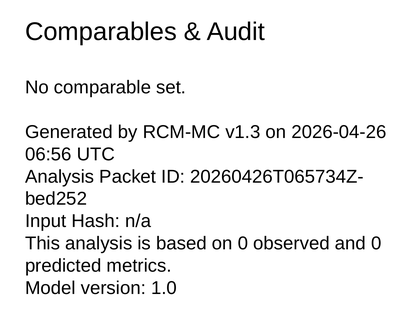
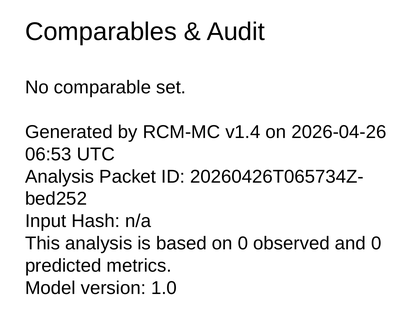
v1.3: v1.3 -> v1.4 (243, 132)
06:56: 06:56 -> 06:53 (48, 155)
